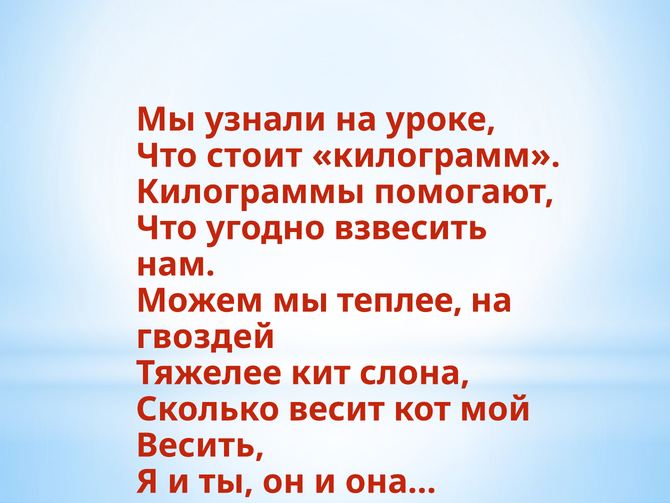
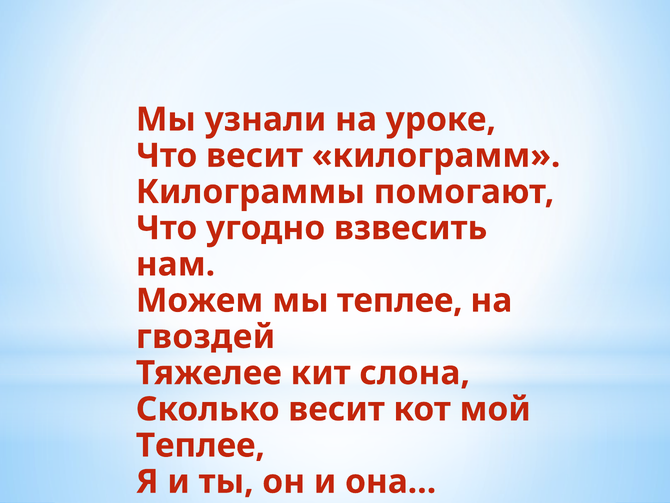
Что стоит: стоит -> весит (254, 156)
Весить: Весить -> Теплее (200, 445)
